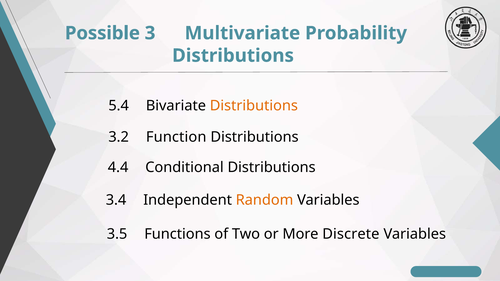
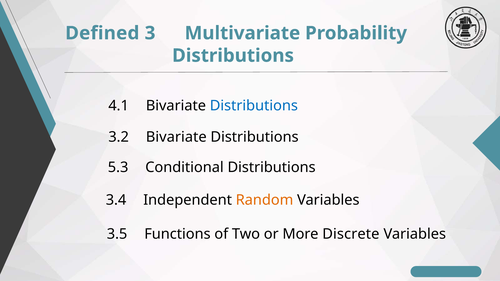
Possible: Possible -> Defined (102, 33)
5.4: 5.4 -> 4.1 (119, 106)
Distributions colour: orange -> blue (254, 106)
3.2 Function: Function -> Bivariate (176, 137)
4.4: 4.4 -> 5.3 (118, 167)
